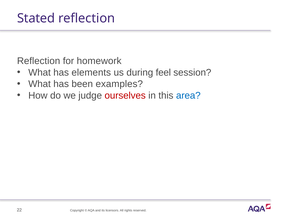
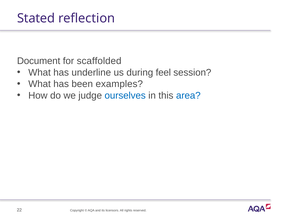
Reflection: Reflection -> Document (39, 61)
homework: homework -> scaffolded (99, 61)
elements: elements -> underline (91, 72)
ourselves colour: red -> blue (125, 96)
